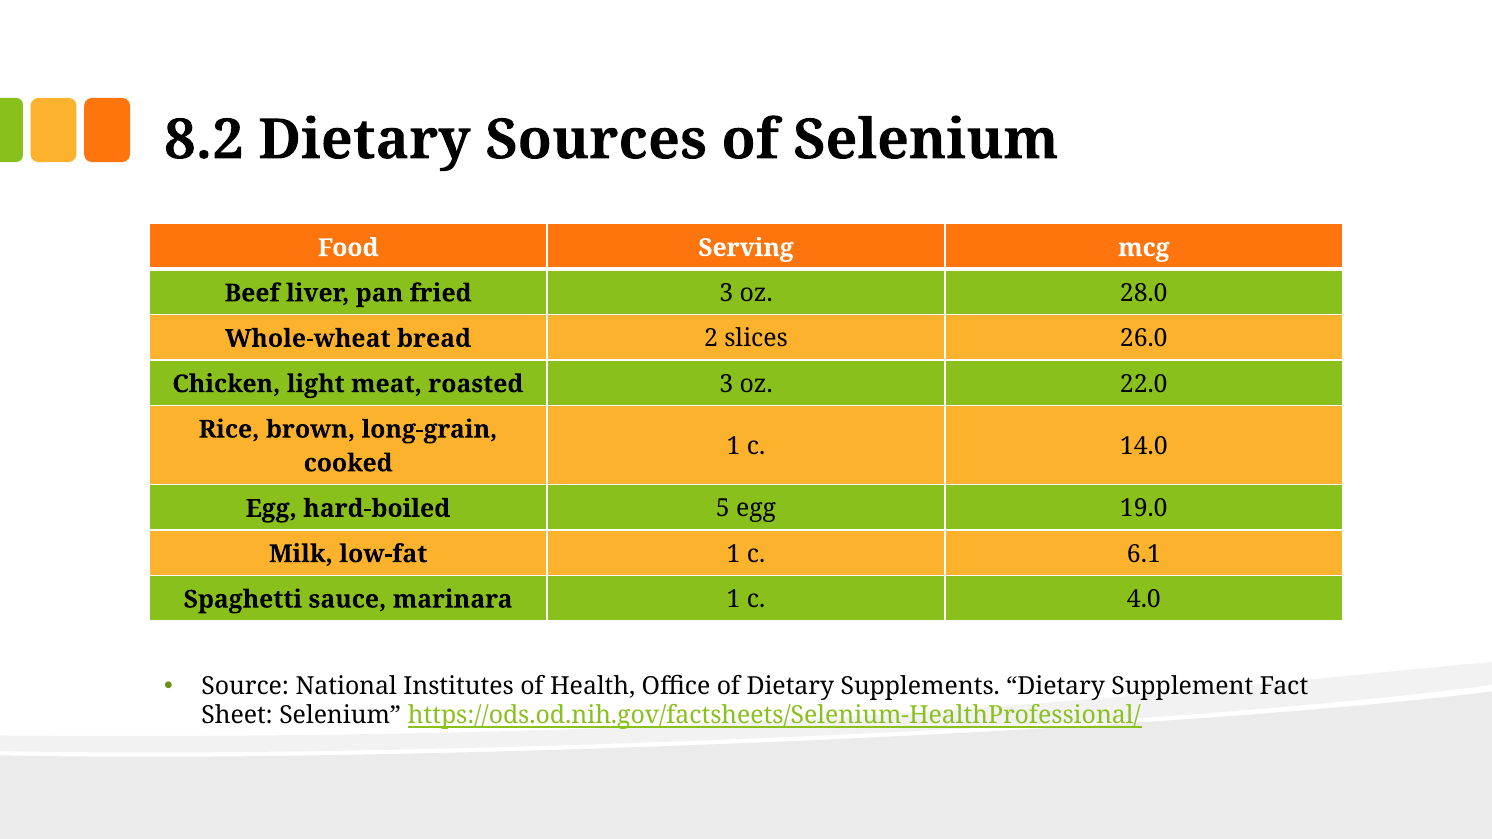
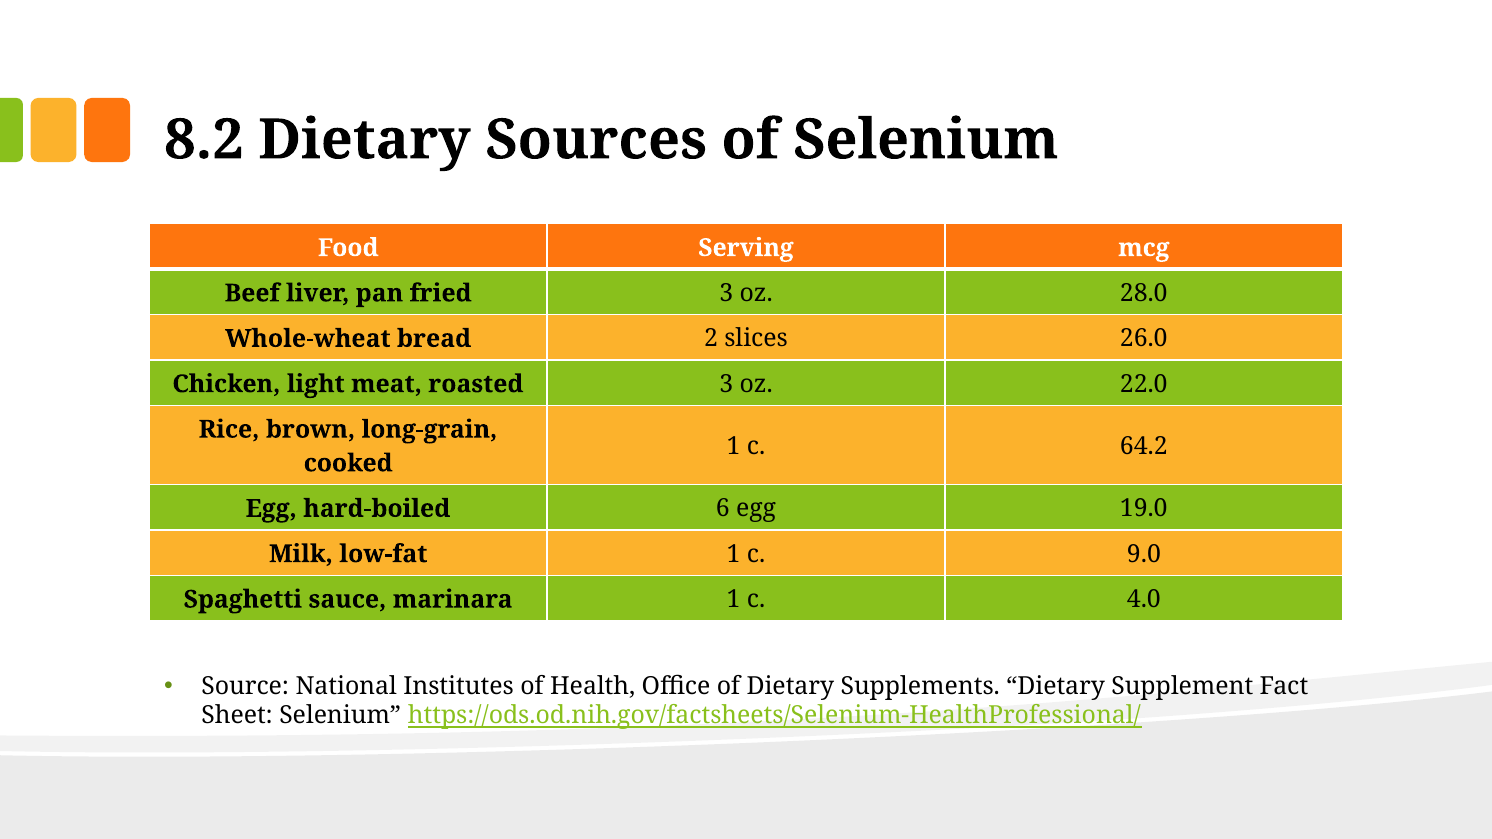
14.0: 14.0 -> 64.2 (1144, 447)
5: 5 -> 6 (723, 509)
6.1: 6.1 -> 9.0 (1144, 554)
